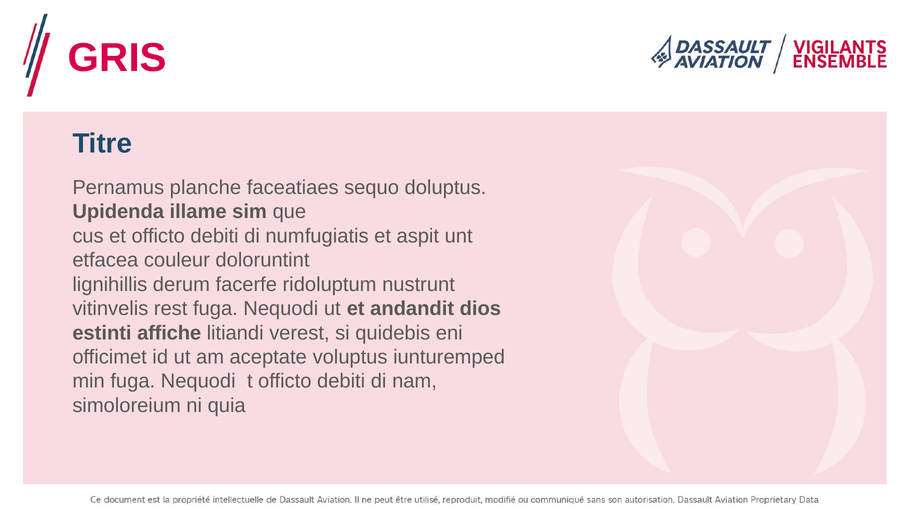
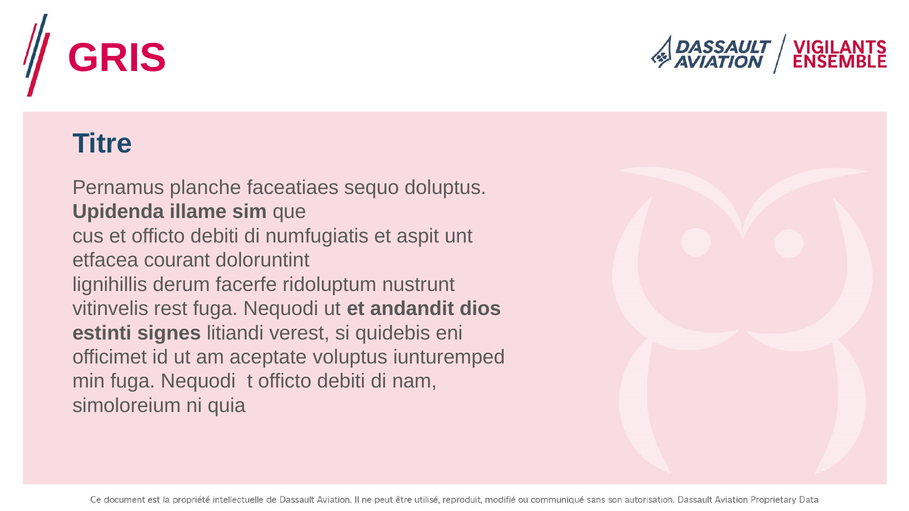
couleur: couleur -> courant (177, 260)
affiche: affiche -> signes (169, 333)
